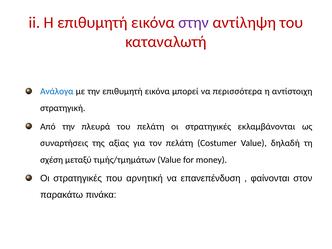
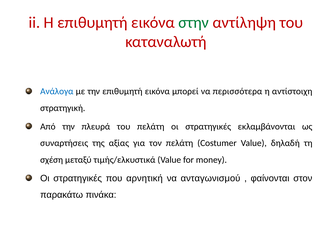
στην colour: purple -> green (194, 22)
τιμής/τμημάτων: τιμής/τμημάτων -> τιμής/ελκυστικά (124, 160)
επανεπένδυση: επανεπένδυση -> ανταγωνισμού (210, 178)
